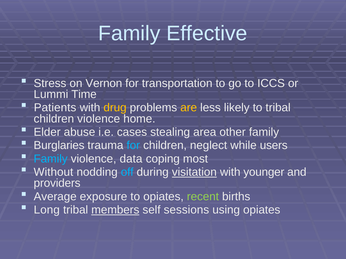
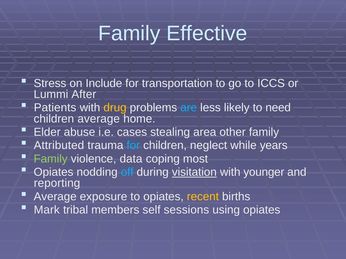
Vernon: Vernon -> Include (104, 83)
Time: Time -> After (84, 94)
are colour: yellow -> light blue (189, 108)
to tribal: tribal -> need (278, 108)
children violence: violence -> average (99, 119)
Burglaries: Burglaries -> Attributed (59, 146)
users: users -> years (274, 146)
Family colour: light blue -> light green (51, 159)
Without: Without -> Opiates (54, 172)
providers: providers -> reporting (57, 184)
recent colour: light green -> yellow (203, 197)
Long: Long -> Mark (47, 210)
members underline: present -> none (115, 210)
